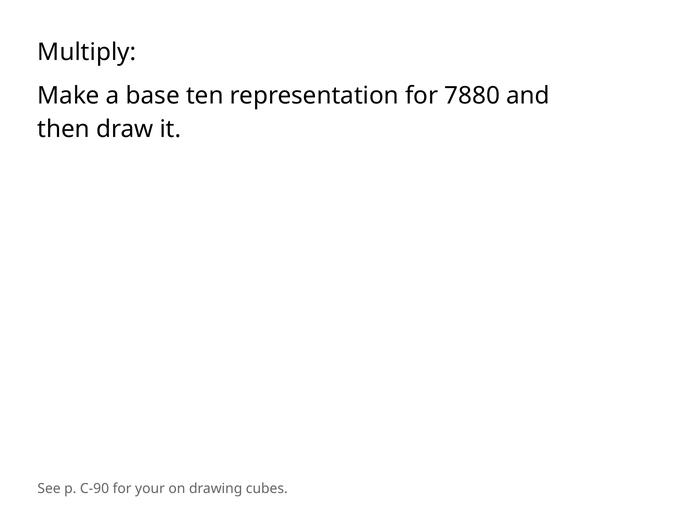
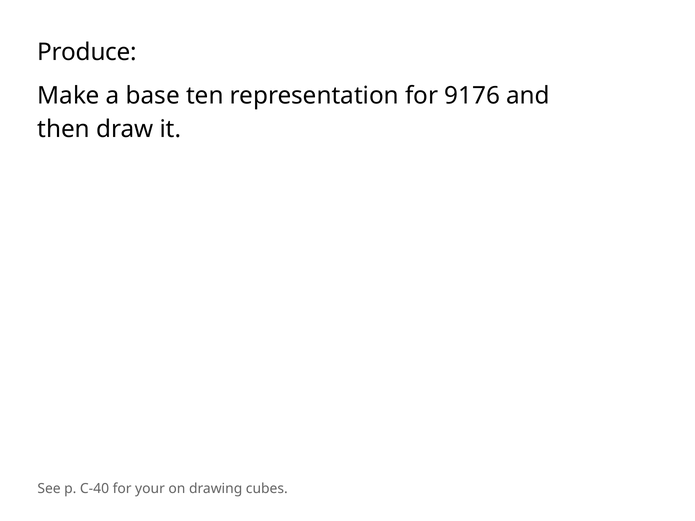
Multiply: Multiply -> Produce (87, 52)
7880: 7880 -> 9176 (472, 96)
C-90: C-90 -> C-40 (95, 489)
